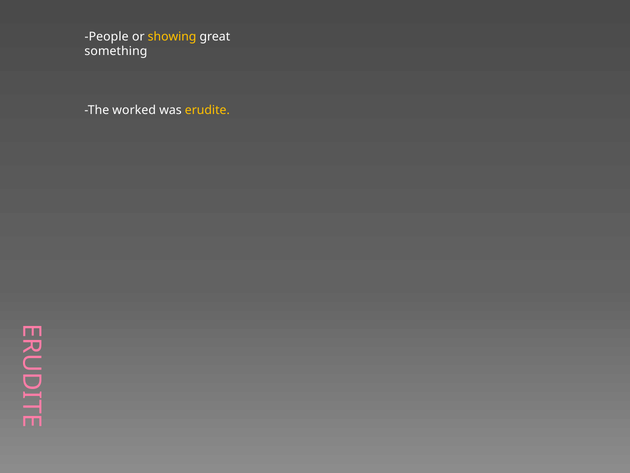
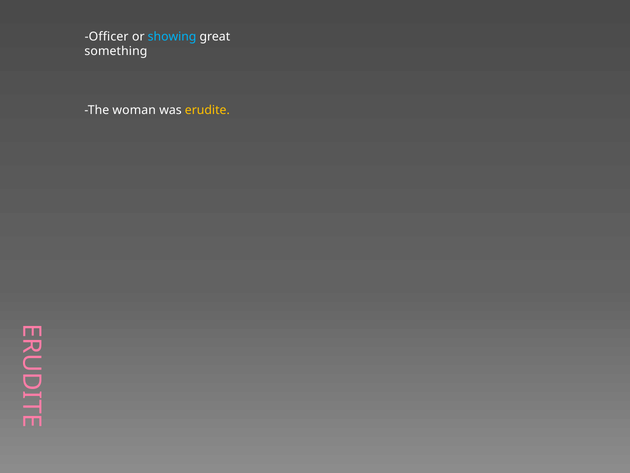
People: People -> Officer (107, 37)
showing colour: yellow -> light blue (172, 37)
worked: worked -> woman (134, 110)
